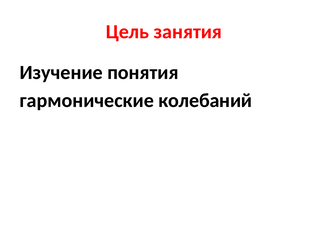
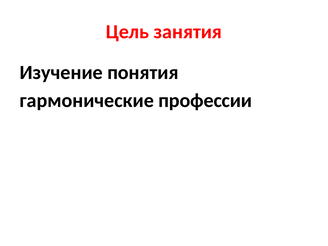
колебаний: колебаний -> профессии (205, 101)
